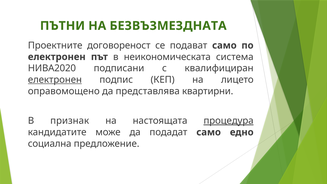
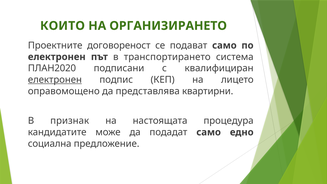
ПЪТНИ: ПЪТНИ -> КОИТО (62, 26)
БЕЗВЪЗМЕЗДНАТА: БЕЗВЪЗМЕЗДНАТА -> ОРГАНИЗИРАНЕТО (168, 26)
неикономическата: неикономическата -> транспортирането (167, 57)
НИВА2020: НИВА2020 -> ПЛАН2020 (52, 68)
процедура underline: present -> none (229, 121)
